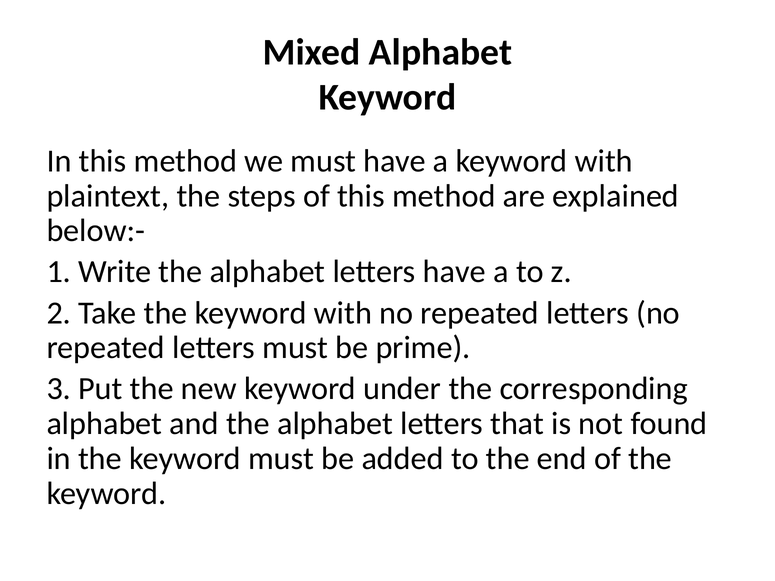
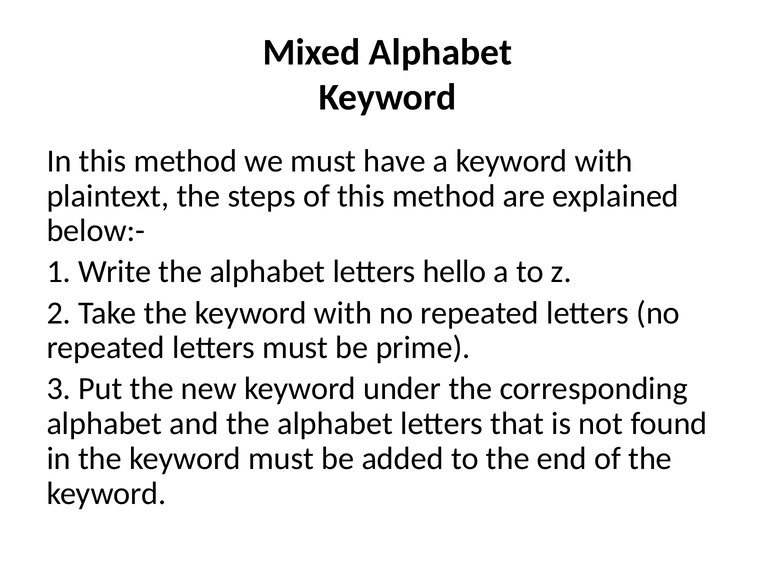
letters have: have -> hello (454, 272)
